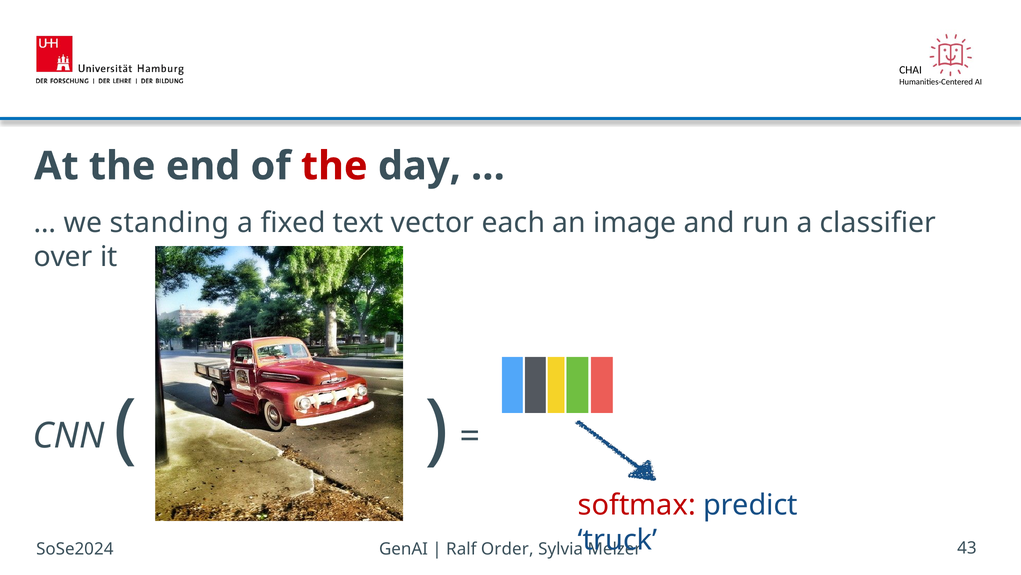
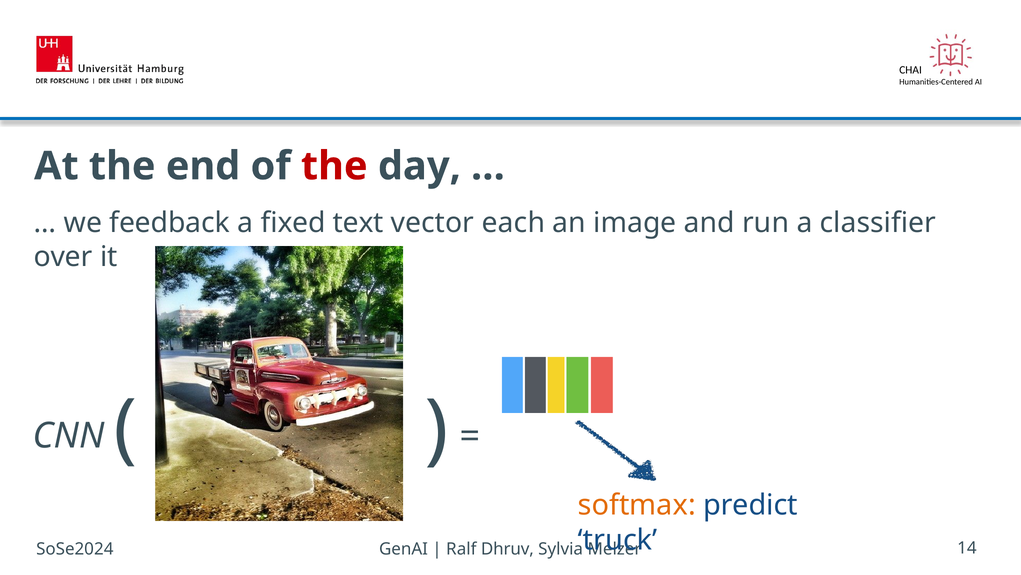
standing: standing -> feedback (170, 223)
softmax colour: red -> orange (637, 505)
Order: Order -> Dhruv (507, 549)
43: 43 -> 14 (967, 547)
